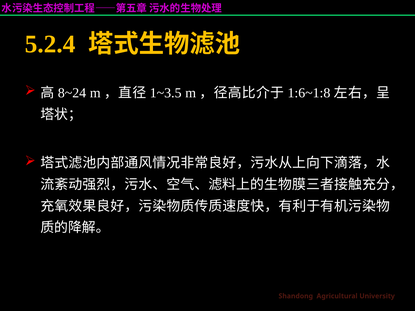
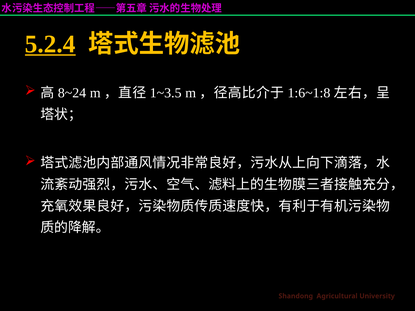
5.2.4 underline: none -> present (50, 44)
